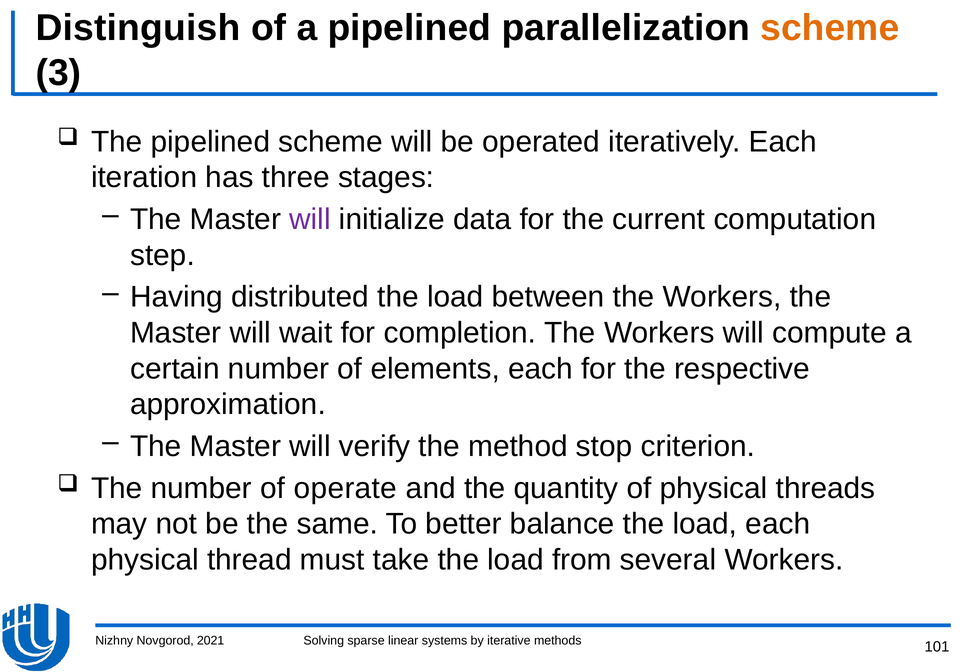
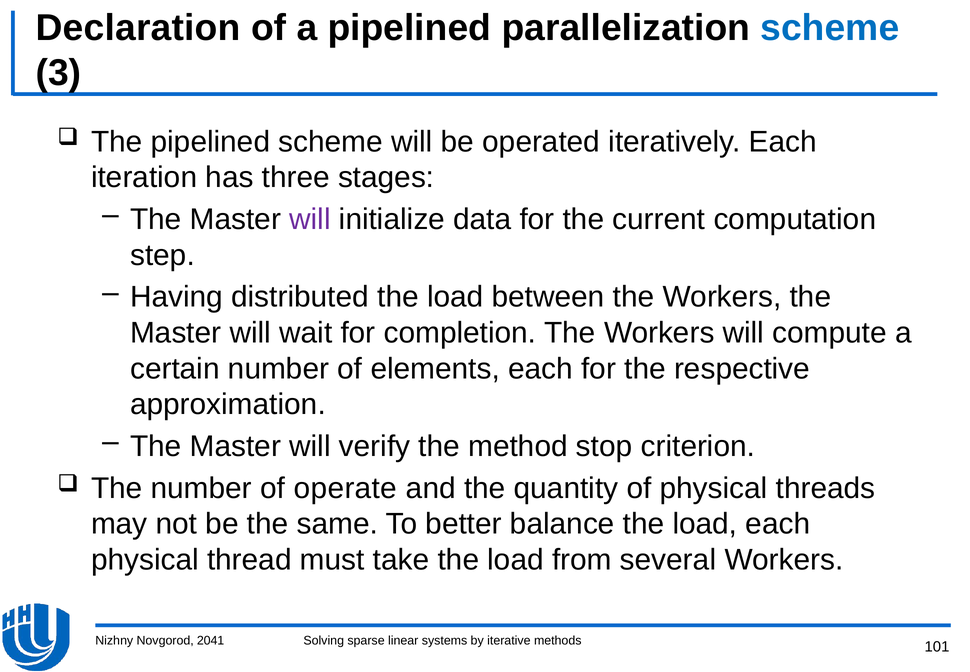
Distinguish: Distinguish -> Declaration (138, 28)
scheme colour: orange -> blue (830, 28)
2021: 2021 -> 2041 (211, 640)
